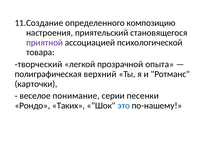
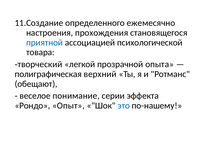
композицию: композицию -> ежемесячно (151, 23)
приятельский: приятельский -> прохождения (102, 33)
приятной colour: purple -> blue (45, 43)
карточки: карточки -> обещают (36, 84)
песенки: песенки -> эффекта (143, 96)
Таких: Таких -> Опыт (68, 106)
